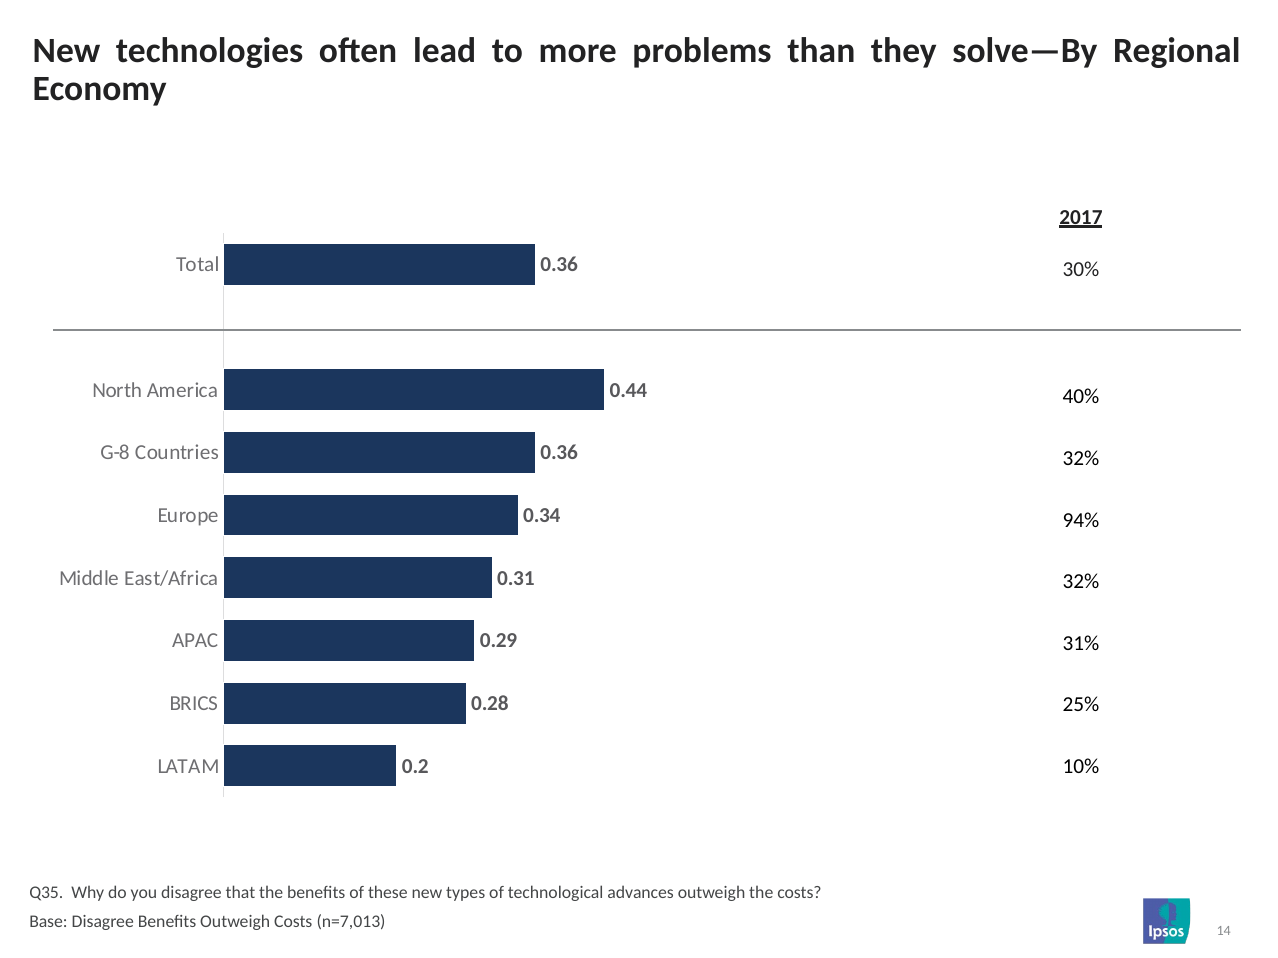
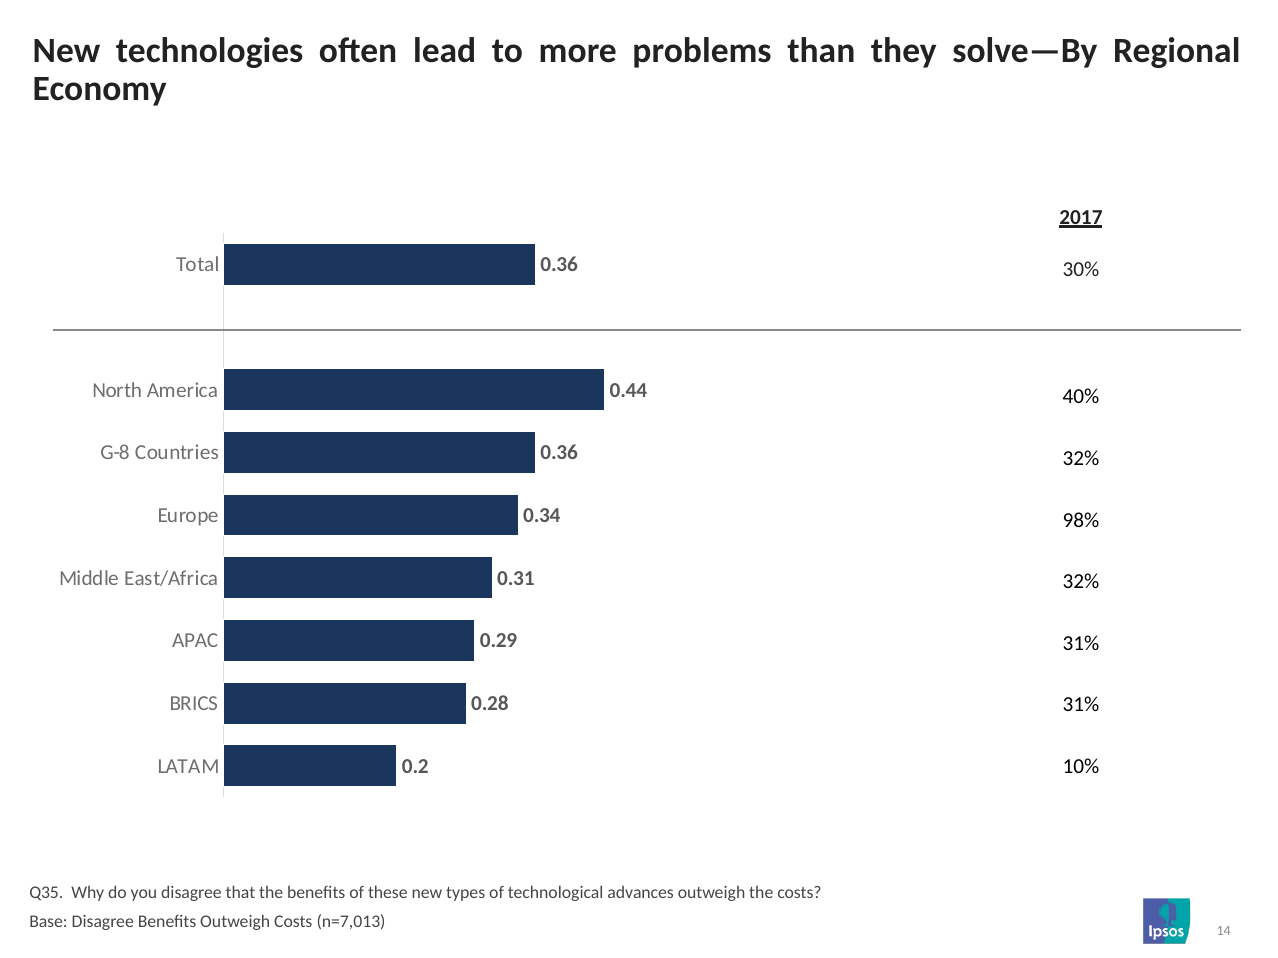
94%: 94% -> 98% (1081, 520)
25%: 25% -> 31% (1081, 705)
